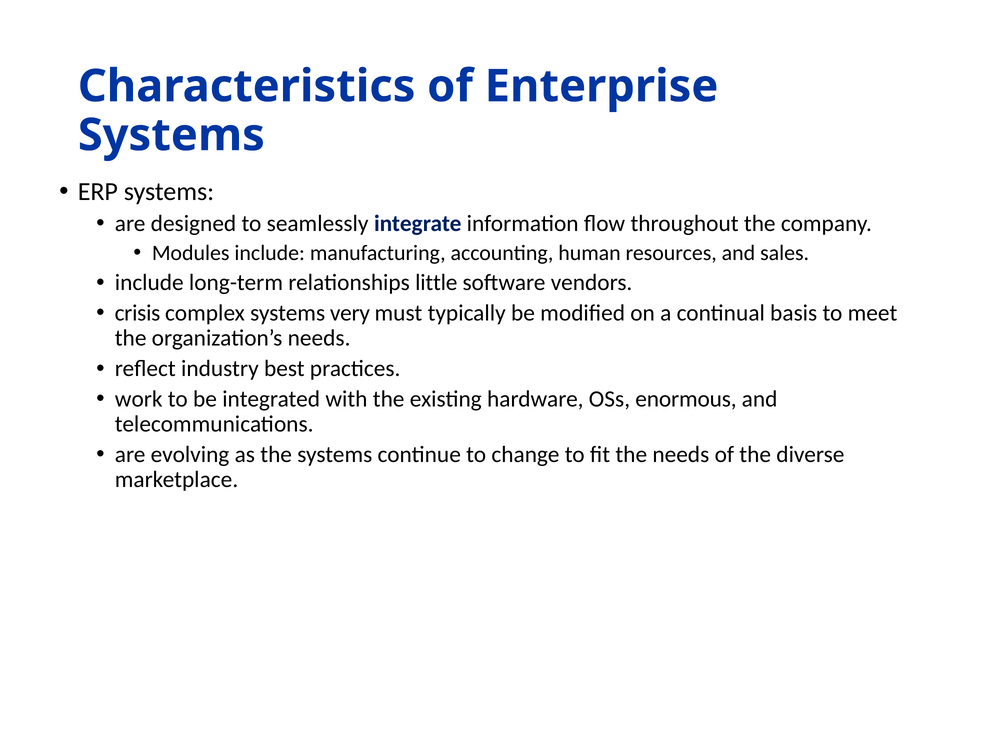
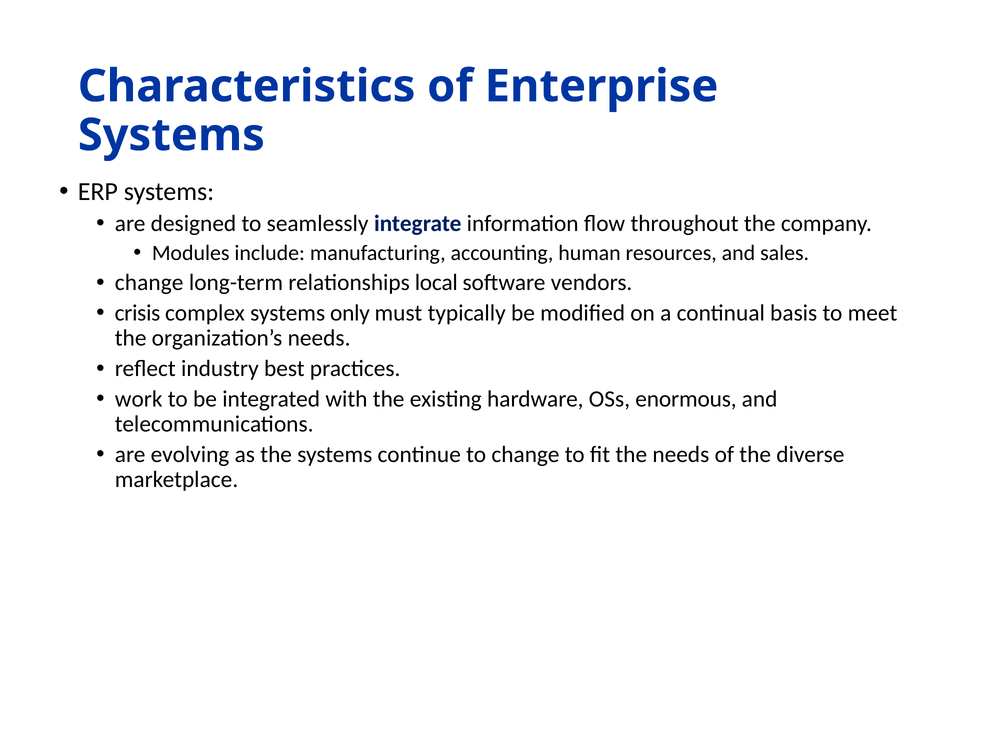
include: include -> change (149, 283)
little: little -> local (436, 283)
very: very -> only (350, 313)
